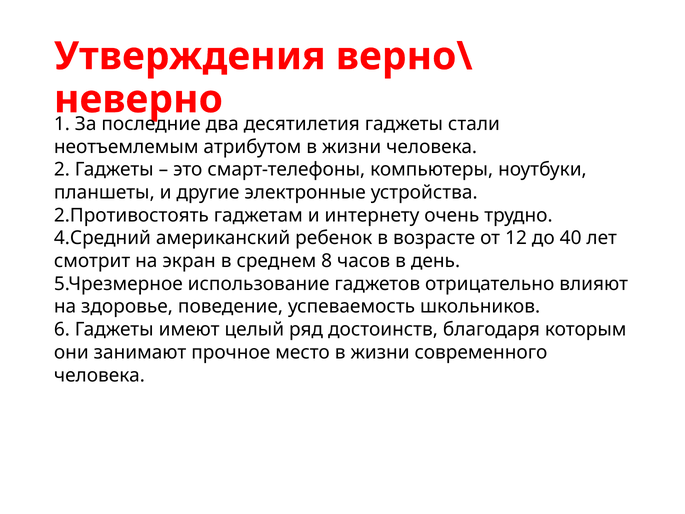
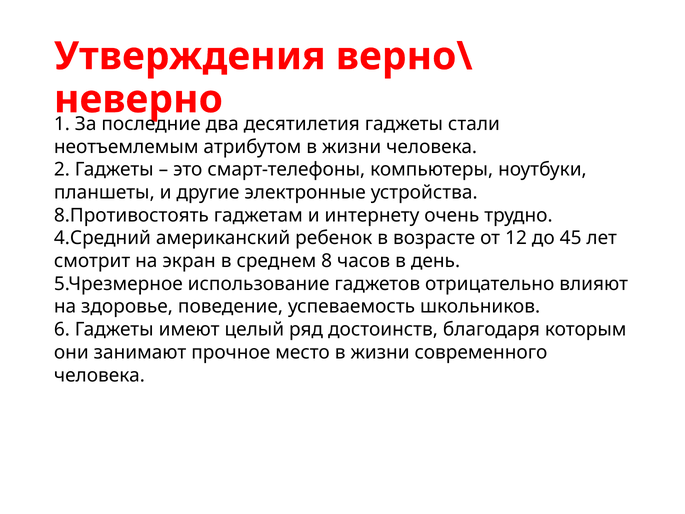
2.Противостоять: 2.Противостоять -> 8.Противостоять (131, 215)
40: 40 -> 45 (571, 238)
